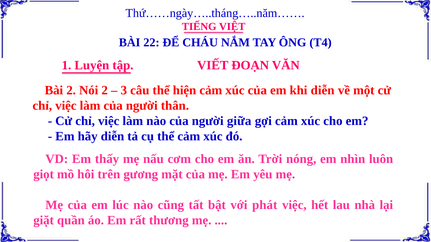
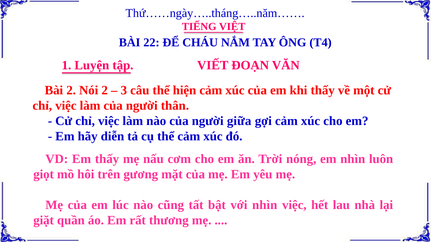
khi diễn: diễn -> thấy (323, 90)
với phát: phát -> nhìn (265, 205)
